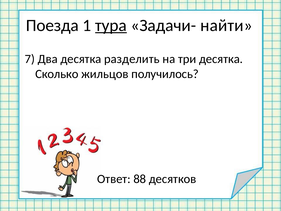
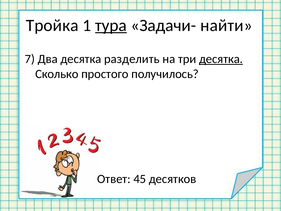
Поезда: Поезда -> Тройка (52, 25)
десятка underline: none -> present (221, 59)
жильцов: жильцов -> простого (105, 74)
88: 88 -> 45 (140, 179)
